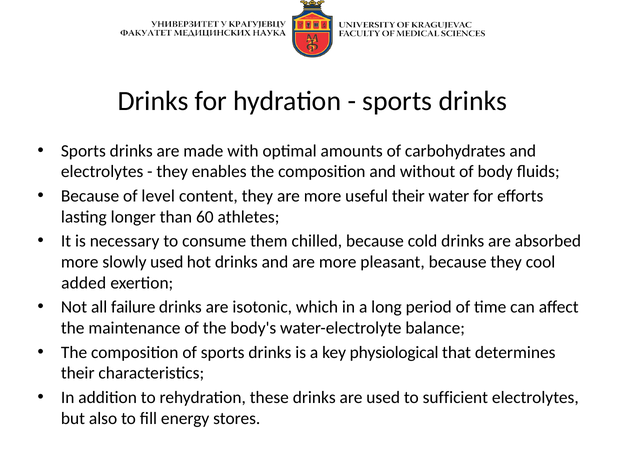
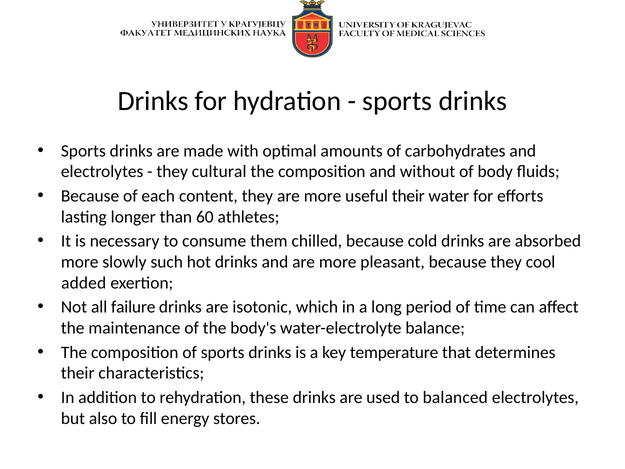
enables: enables -> cultural (219, 172)
level: level -> each (158, 196)
slowly used: used -> such (167, 262)
physiological: physiological -> temperature (394, 352)
sufficient: sufficient -> balanced (455, 397)
